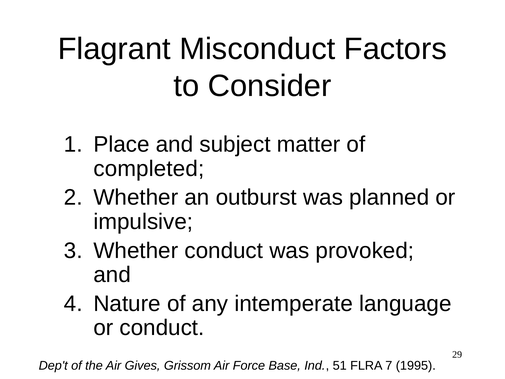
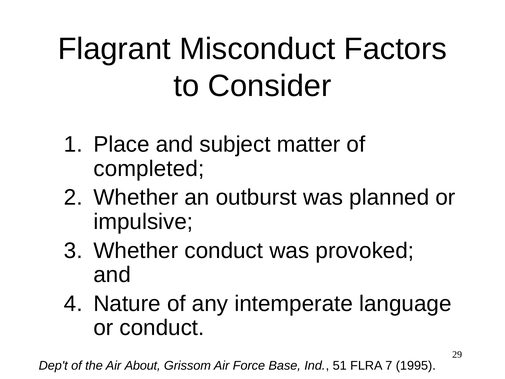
Gives: Gives -> About (143, 365)
